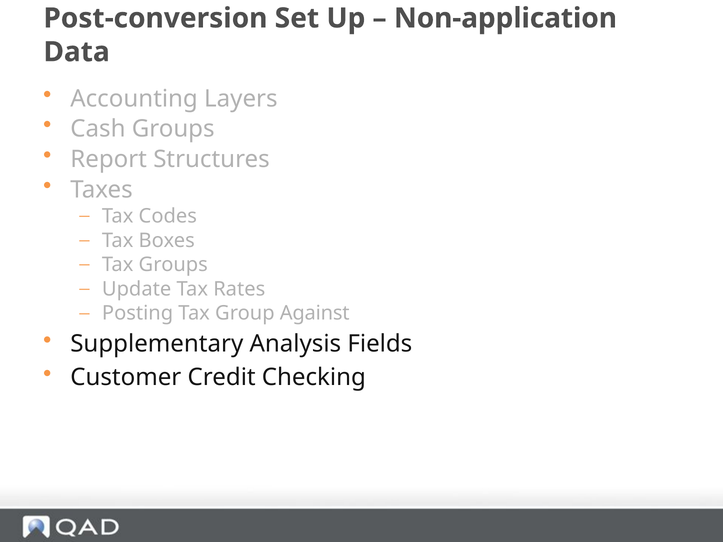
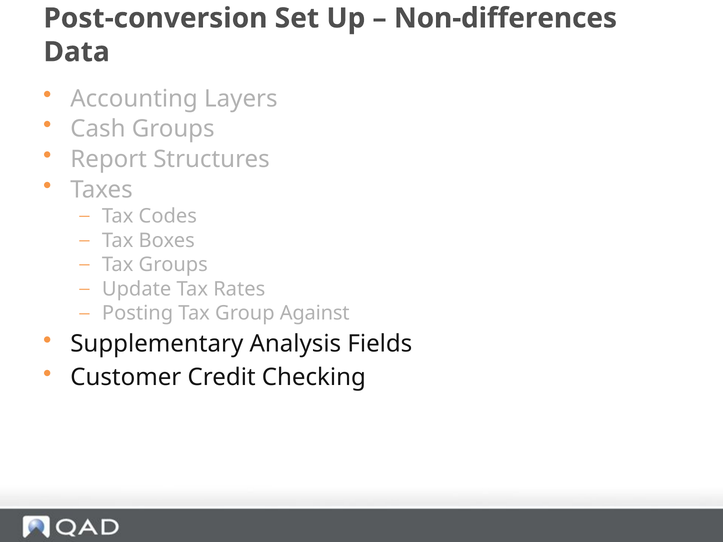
Non-application: Non-application -> Non-differences (505, 18)
